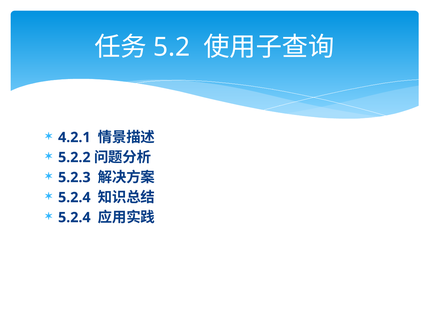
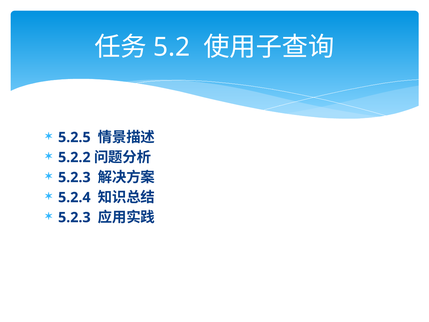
4.2.1: 4.2.1 -> 5.2.5 (74, 137)
5.2.4: 5.2.4 -> 5.2.3 (74, 217)
